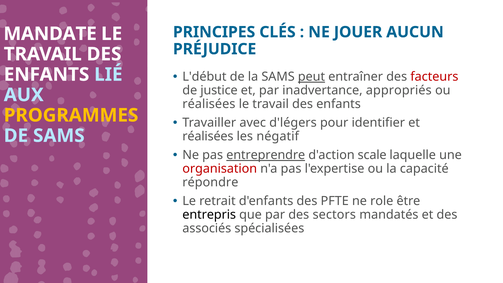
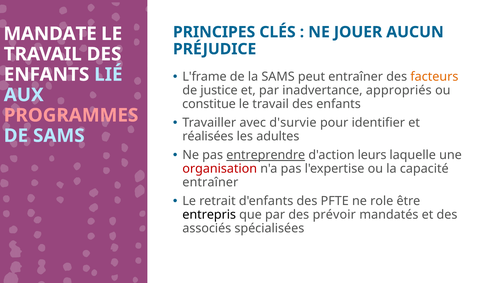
L'début: L'début -> L'frame (204, 77)
peut underline: present -> none (311, 77)
facteurs colour: red -> orange (434, 77)
réalisées: réalisées -> constitue (209, 104)
PROGRAMMES colour: yellow -> pink (71, 115)
d'légers: d'légers -> d'survie (293, 123)
négatif: négatif -> adultes (278, 136)
scale: scale -> leurs (372, 155)
répondre: répondre -> entraîner (210, 182)
sectors: sectors -> prévoir (334, 215)
